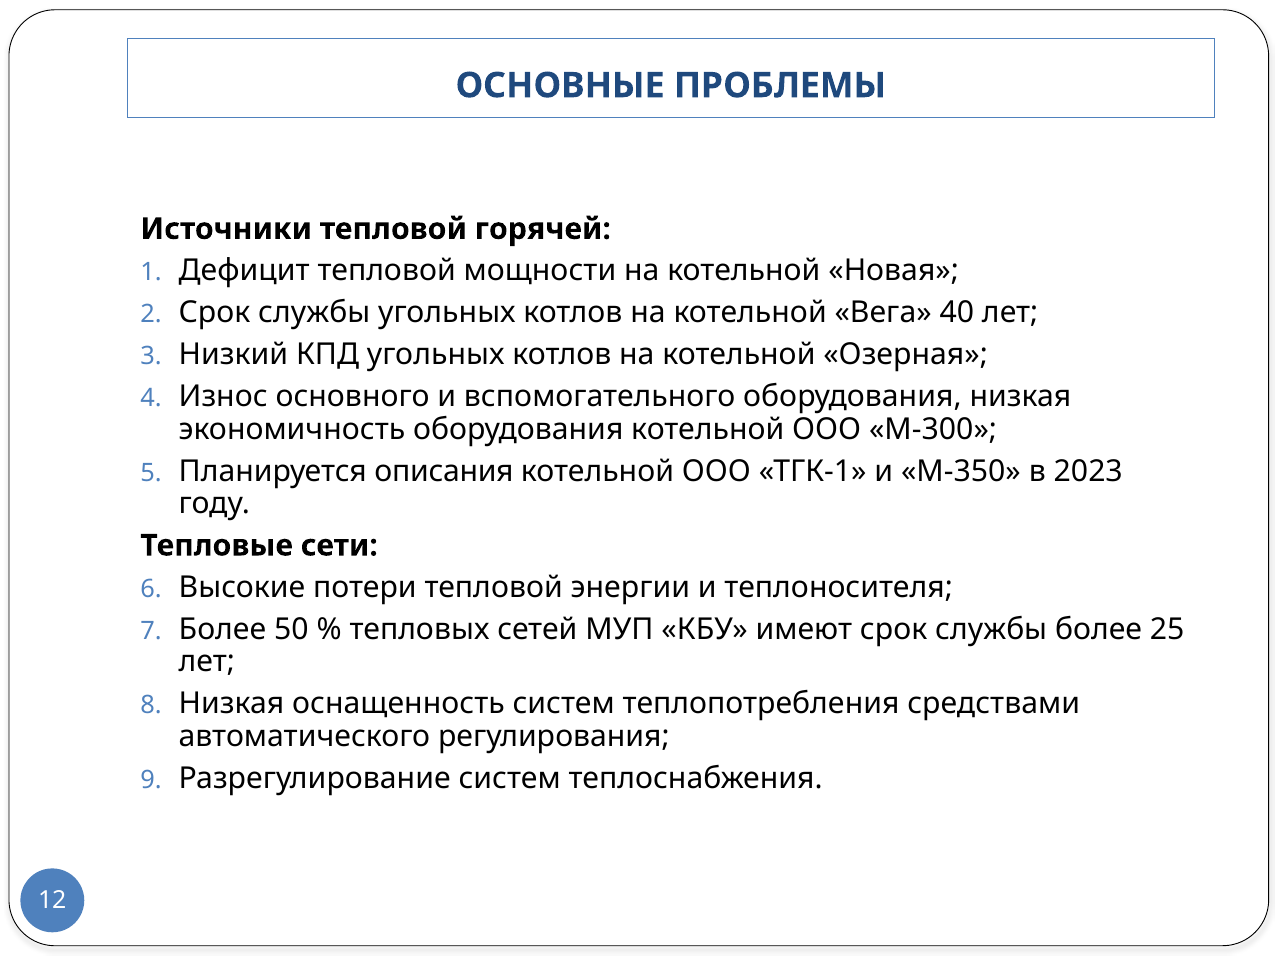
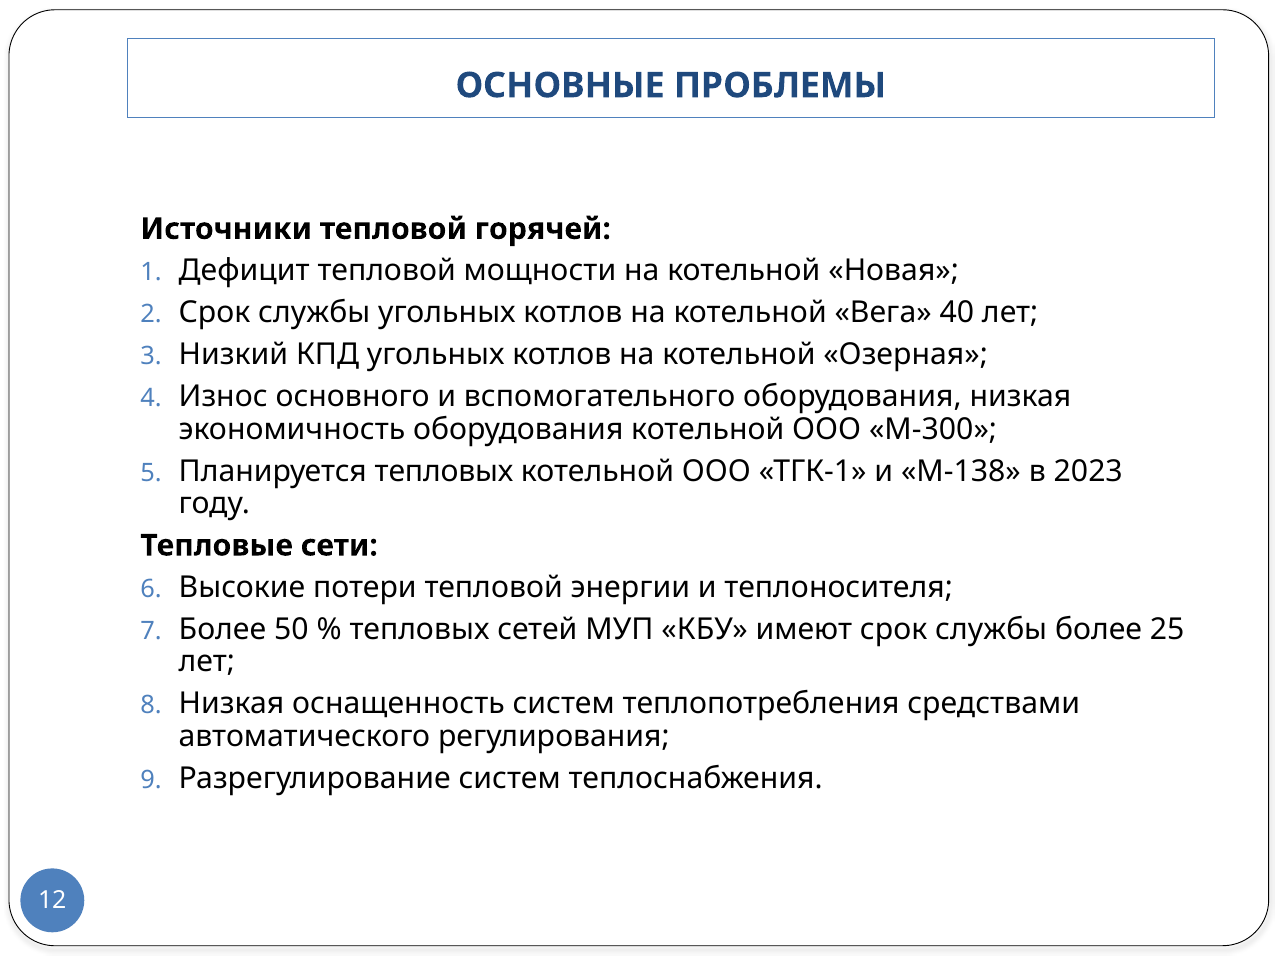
Планируется описания: описания -> тепловых (444, 471)
М-350: М-350 -> М-138 (961, 471)
